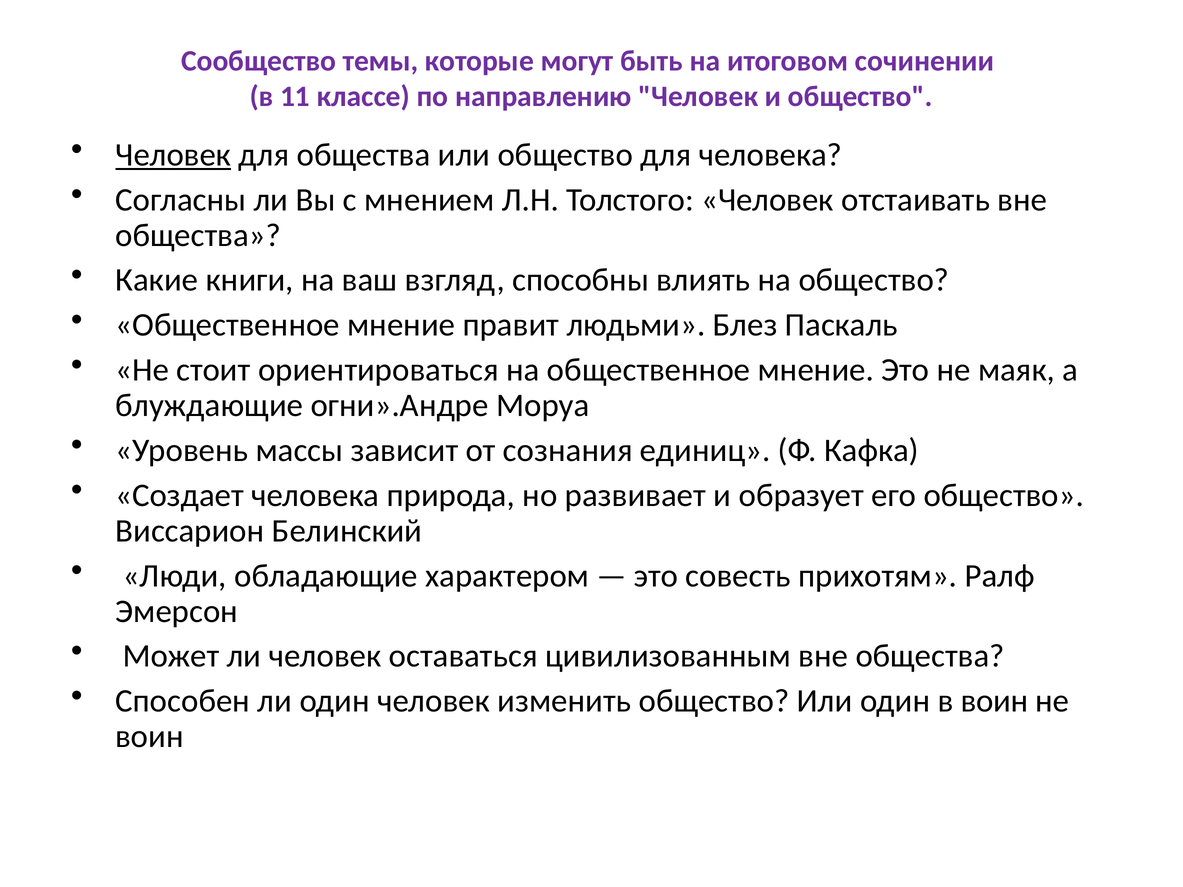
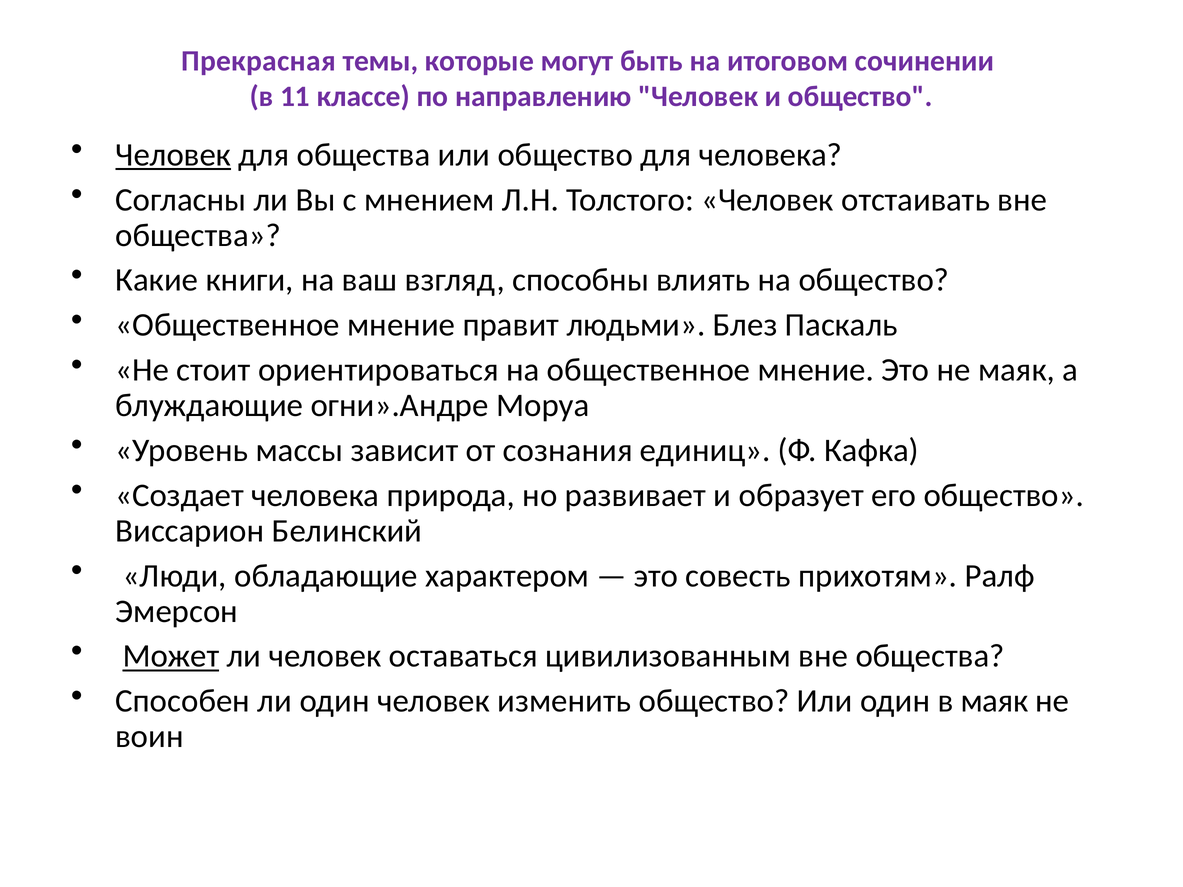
Сообщество: Сообщество -> Прекрасная (259, 61)
Может underline: none -> present (171, 656)
в воин: воин -> маяк (994, 701)
